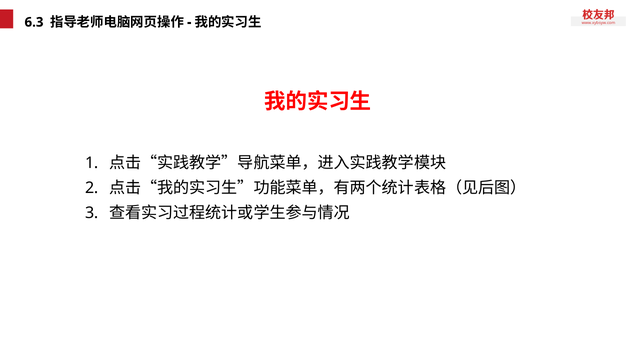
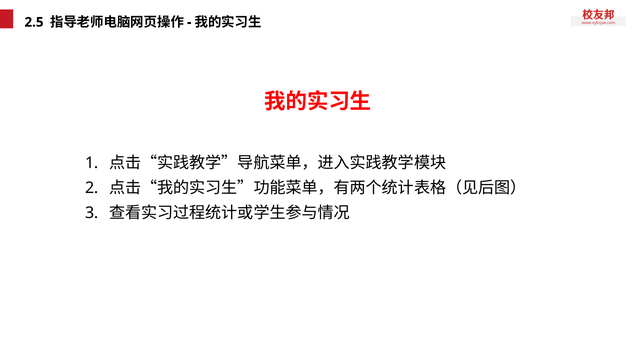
6.3: 6.3 -> 2.5 (34, 22)
